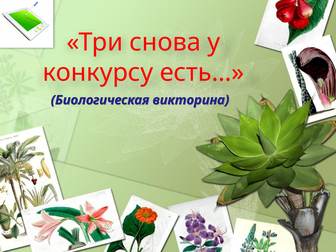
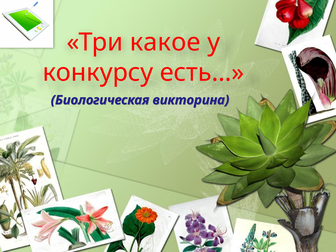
снова: снова -> какое (165, 42)
